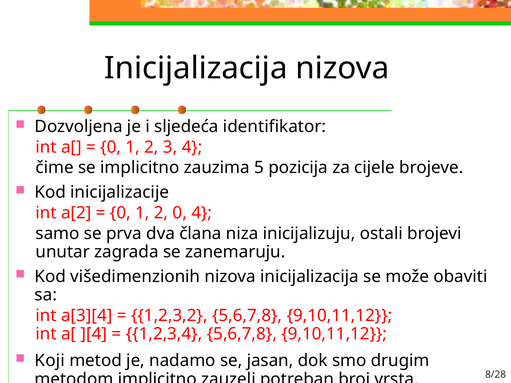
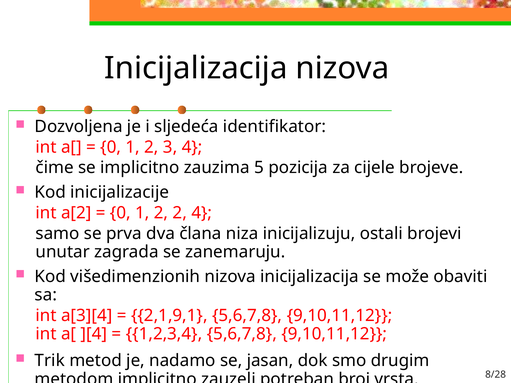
2 0: 0 -> 2 (180, 213)
1,2,3,2: 1,2,3,2 -> 2,1,9,1 (169, 316)
Koji: Koji -> Trik (50, 361)
